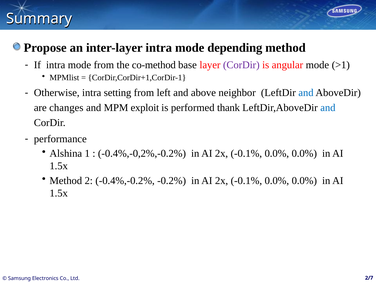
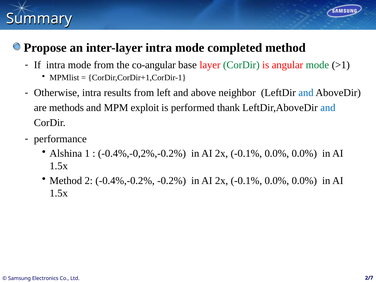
depending: depending -> completed (235, 48)
co-method: co-method -> co-angular (154, 65)
CorDir colour: purple -> green (241, 65)
mode colour: black -> green (317, 65)
setting: setting -> results (118, 93)
changes: changes -> methods (66, 108)
